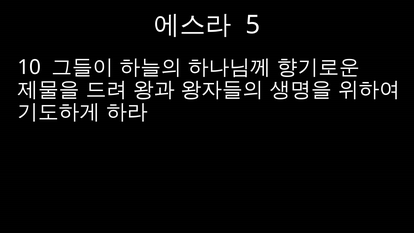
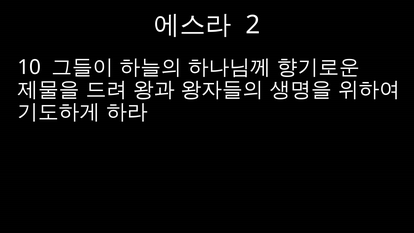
5: 5 -> 2 (253, 25)
